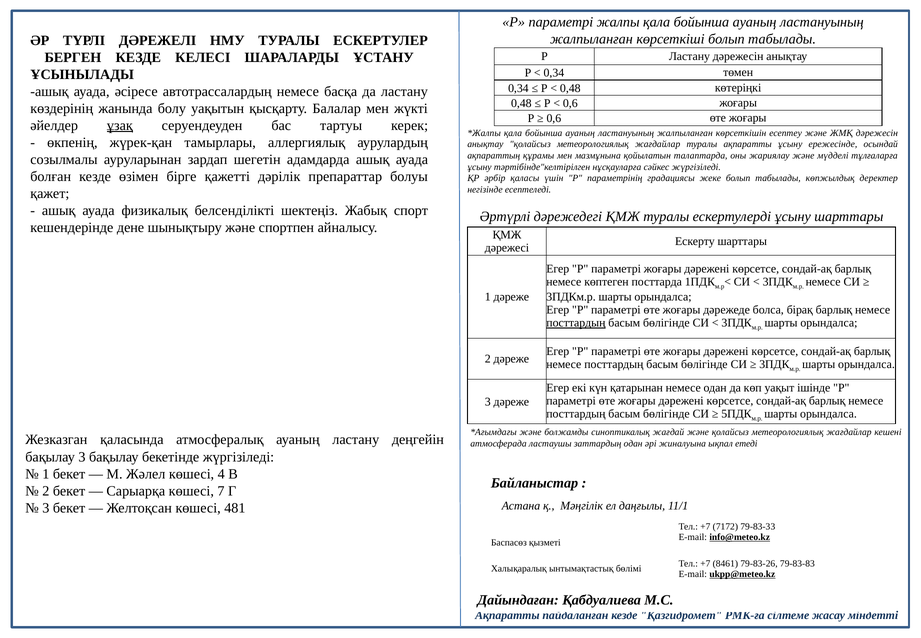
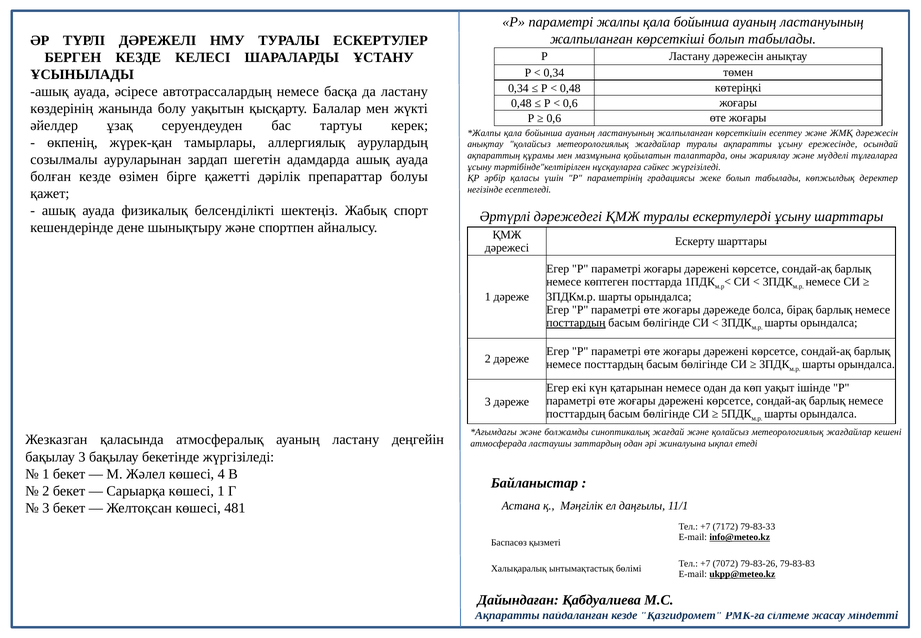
ұзақ underline: present -> none (120, 125)
көшесі 7: 7 -> 1 (221, 491)
8461: 8461 -> 7072 (725, 563)
